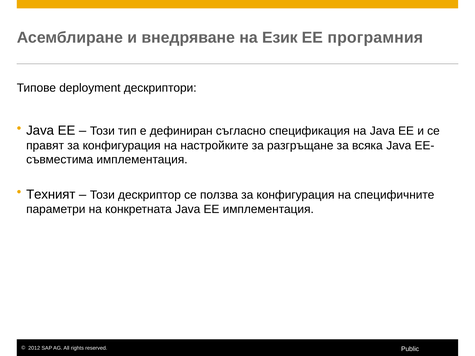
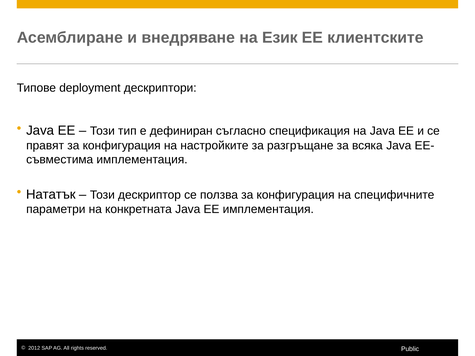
програмния: програмния -> клиентските (375, 38)
Техният: Техният -> Нататък (51, 194)
